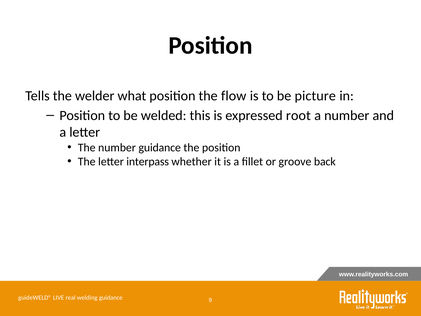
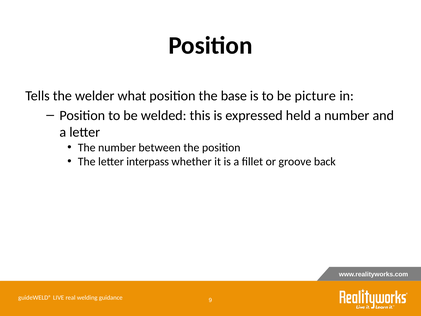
flow: flow -> base (234, 96)
root: root -> held (298, 115)
number guidance: guidance -> between (160, 147)
